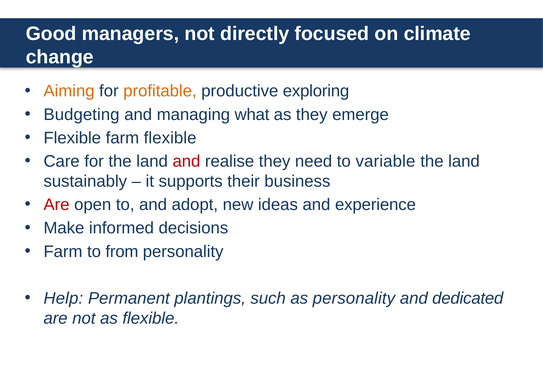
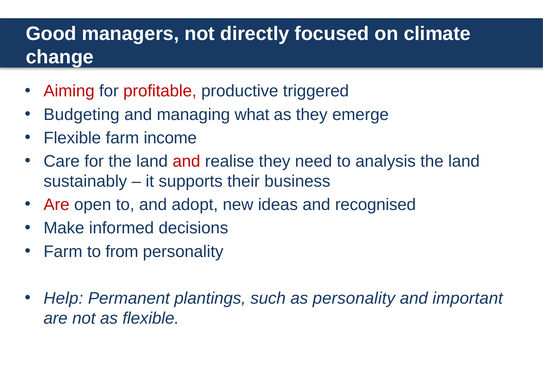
Aiming colour: orange -> red (69, 91)
profitable colour: orange -> red (160, 91)
exploring: exploring -> triggered (316, 91)
farm flexible: flexible -> income (170, 138)
variable: variable -> analysis (386, 161)
experience: experience -> recognised (375, 205)
dedicated: dedicated -> important (468, 298)
